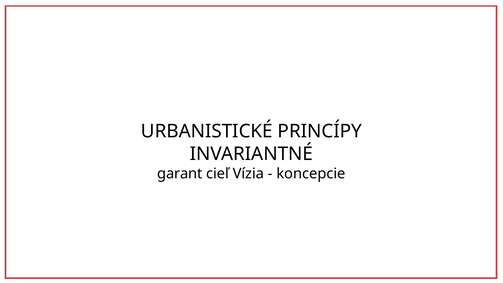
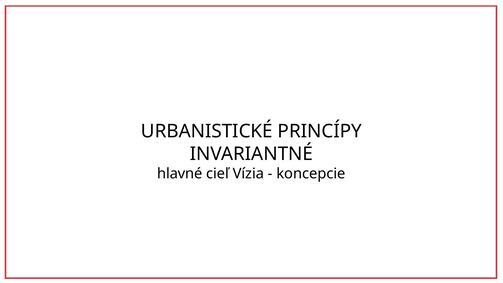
garant: garant -> hlavné (180, 174)
